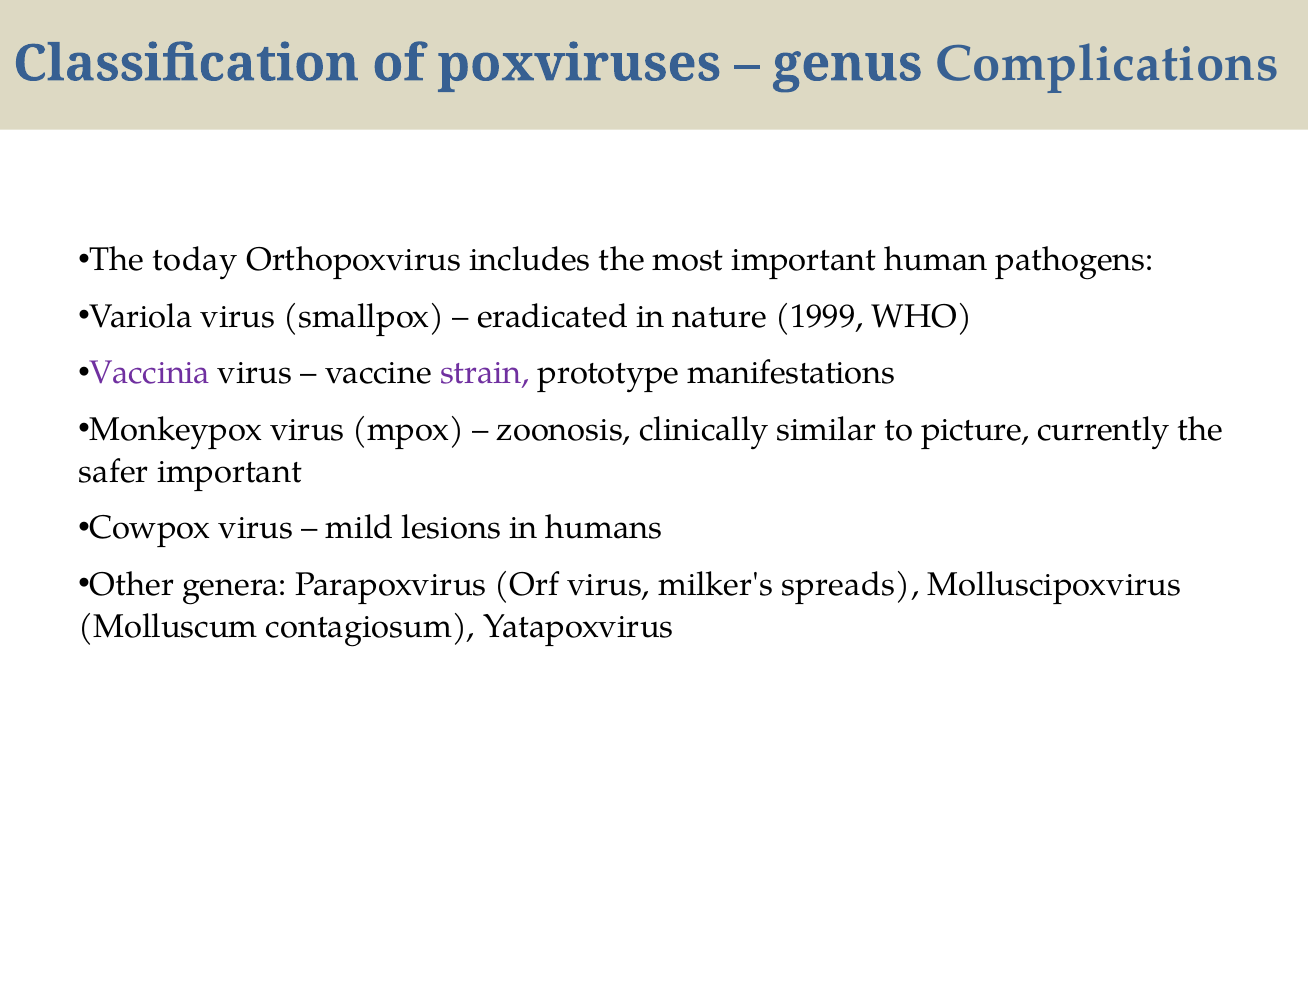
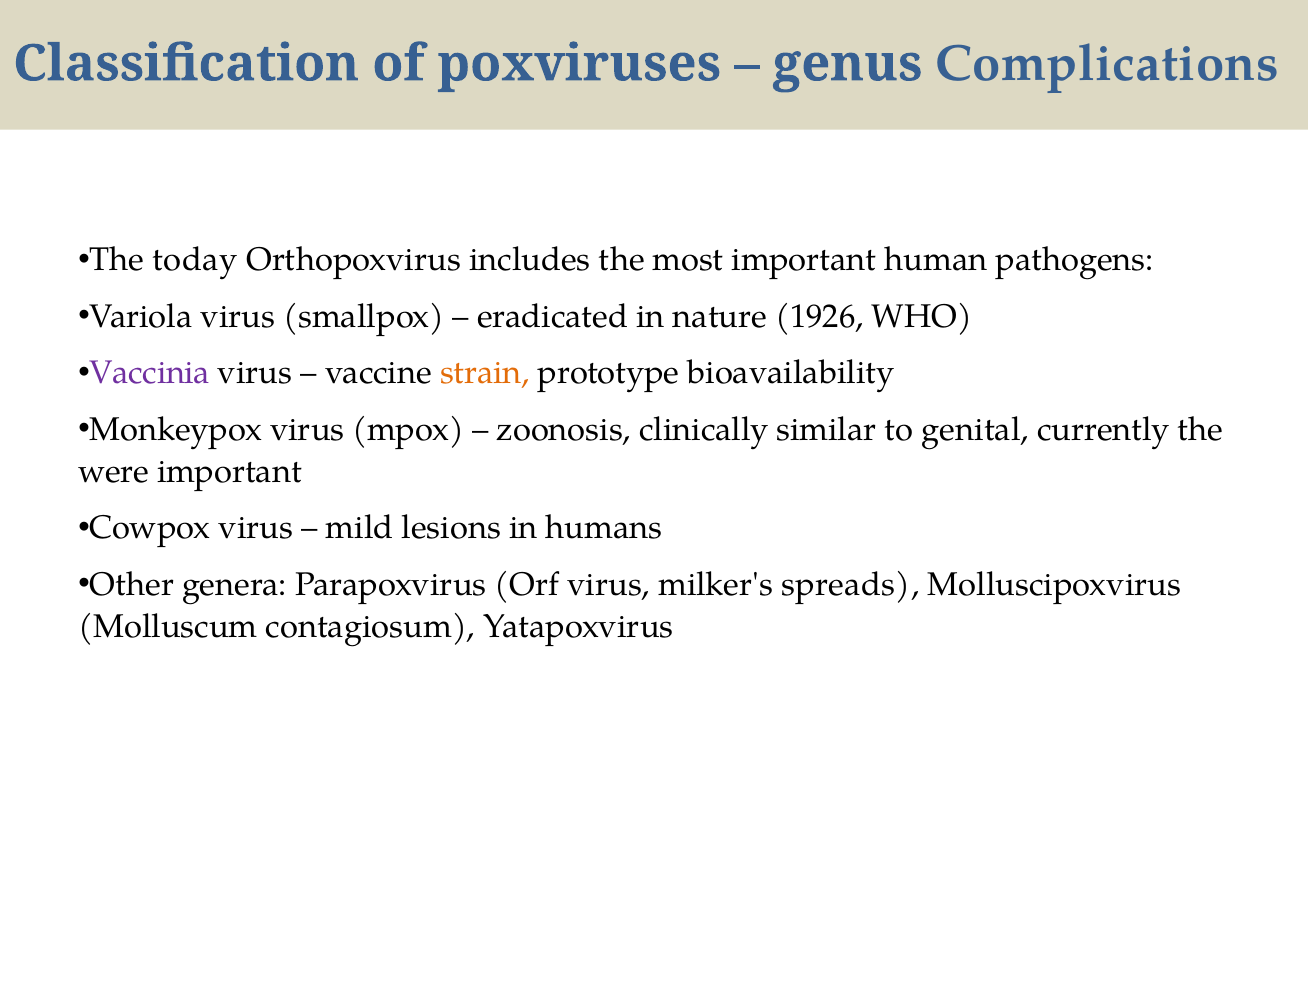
1999: 1999 -> 1926 (820, 317)
strain colour: purple -> orange (485, 373)
manifestations: manifestations -> bioavailability (791, 373)
picture: picture -> genital (975, 430)
safer: safer -> were (114, 472)
